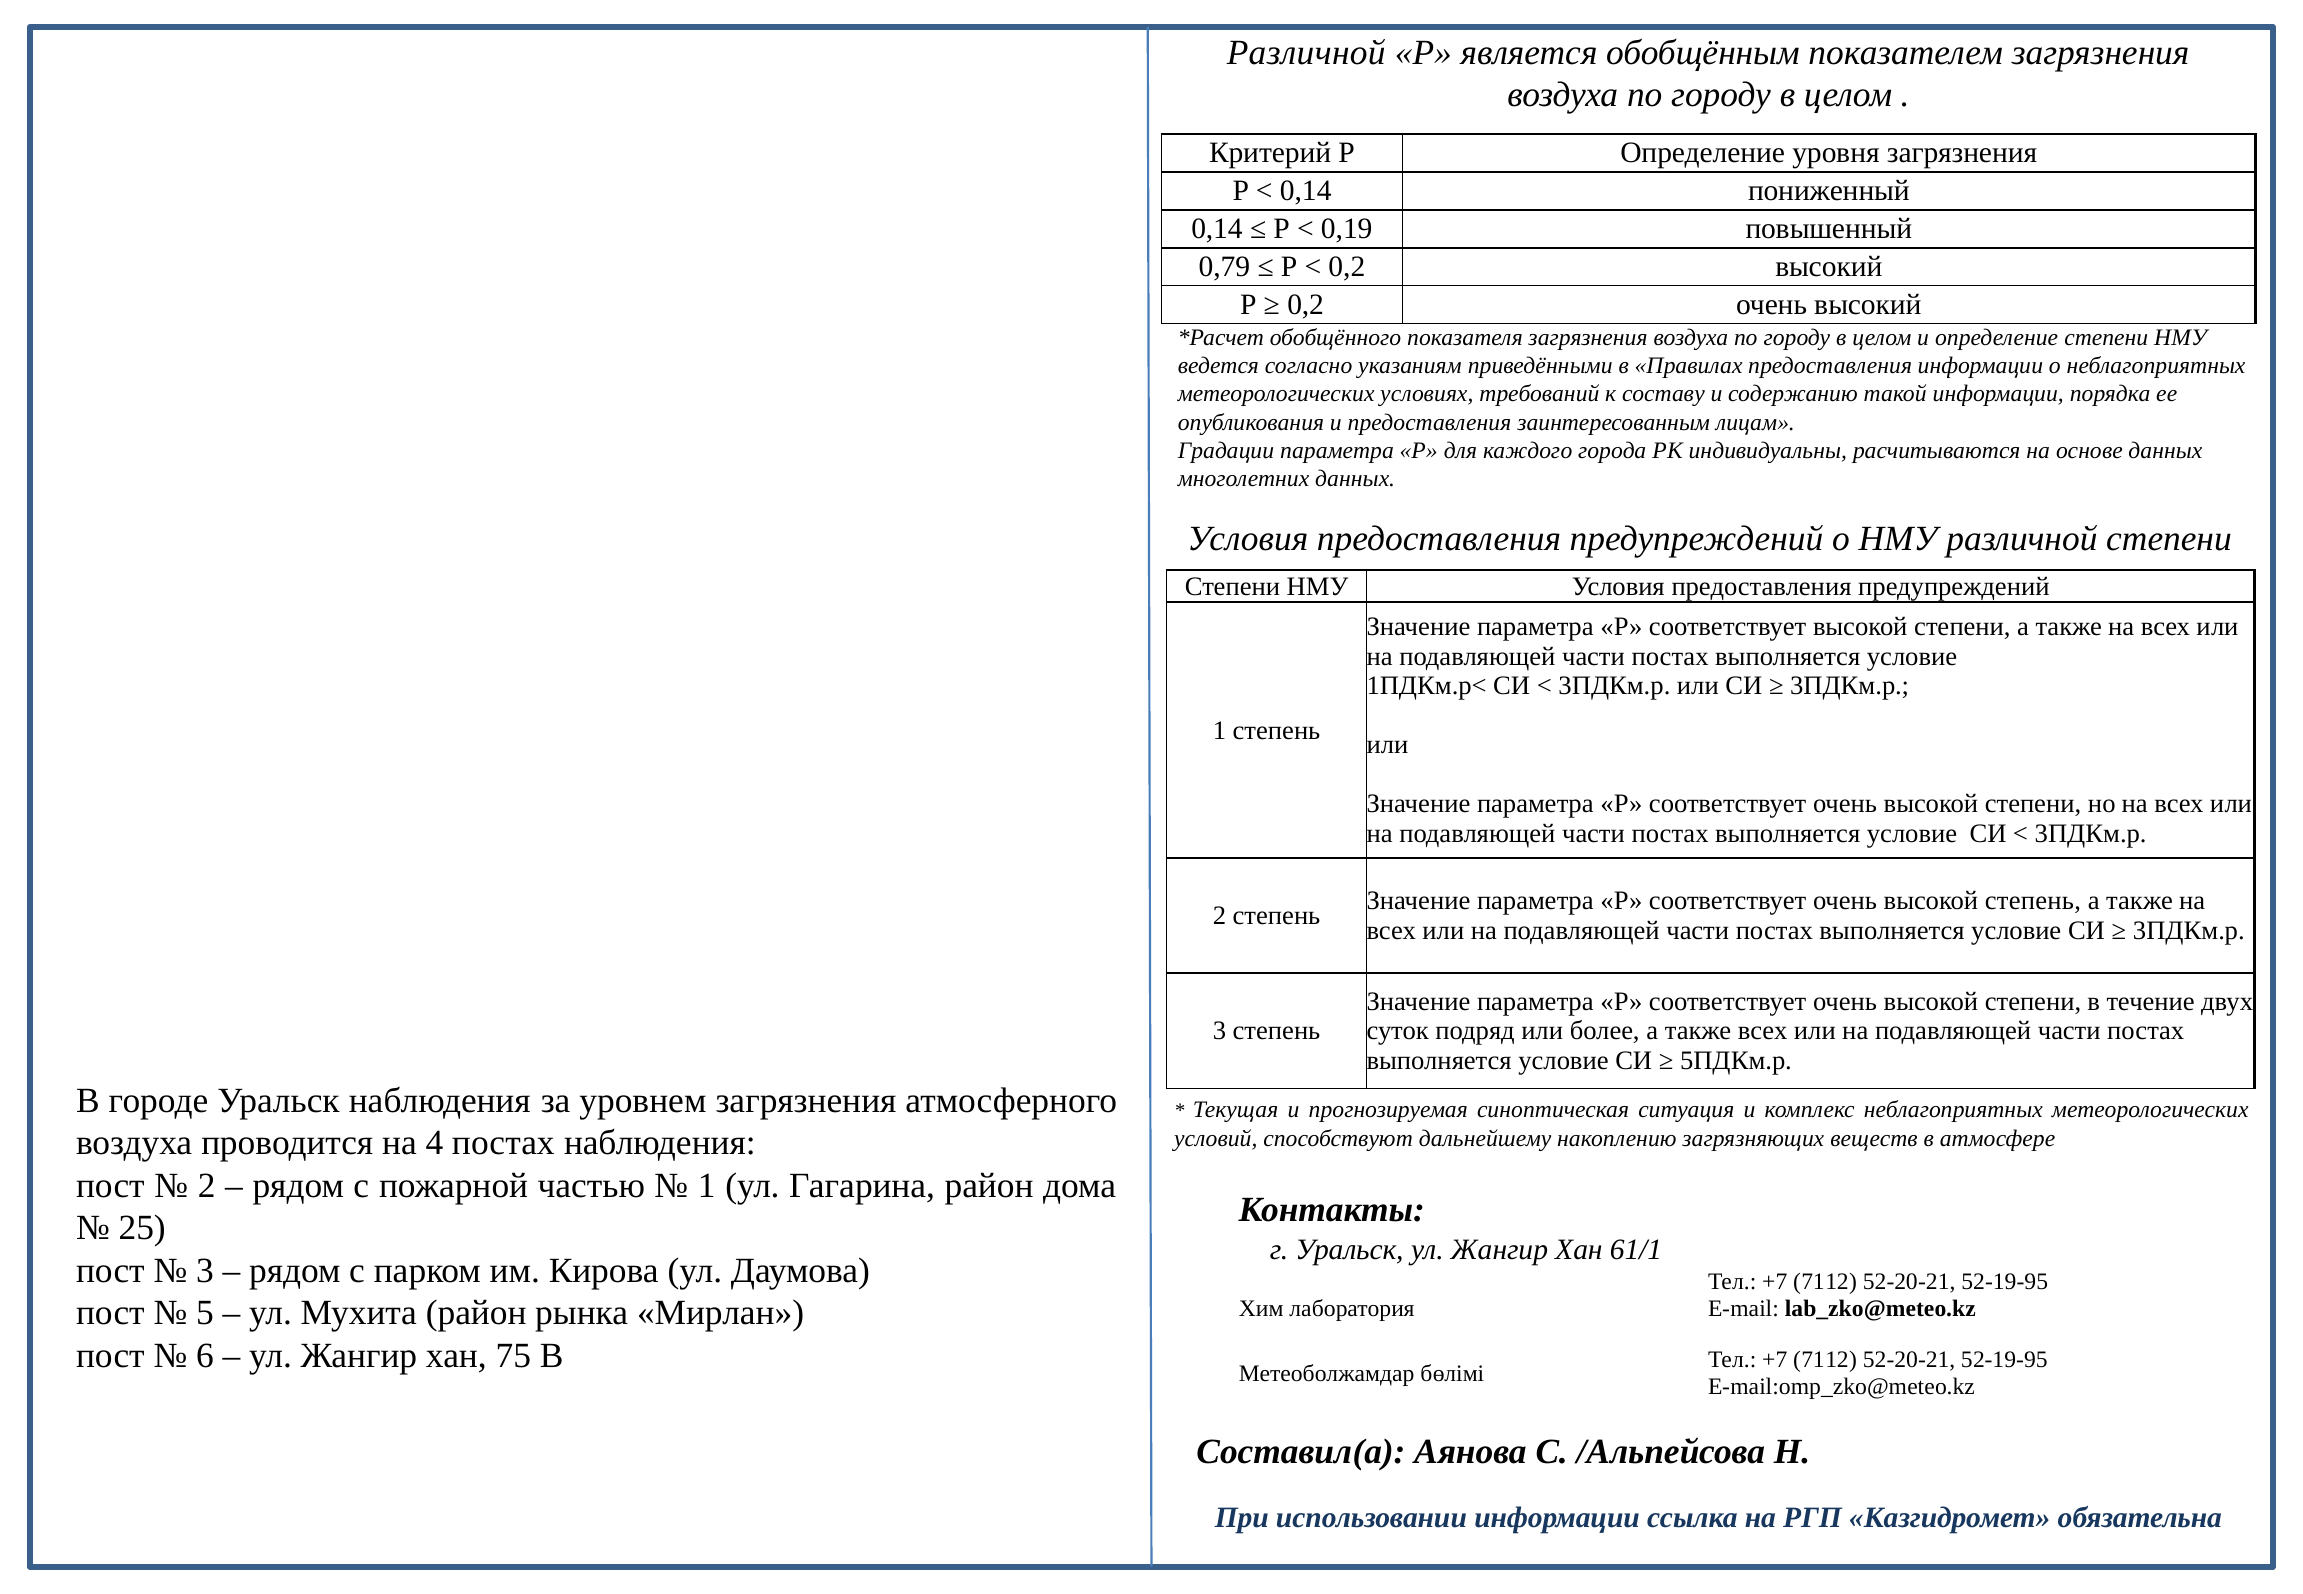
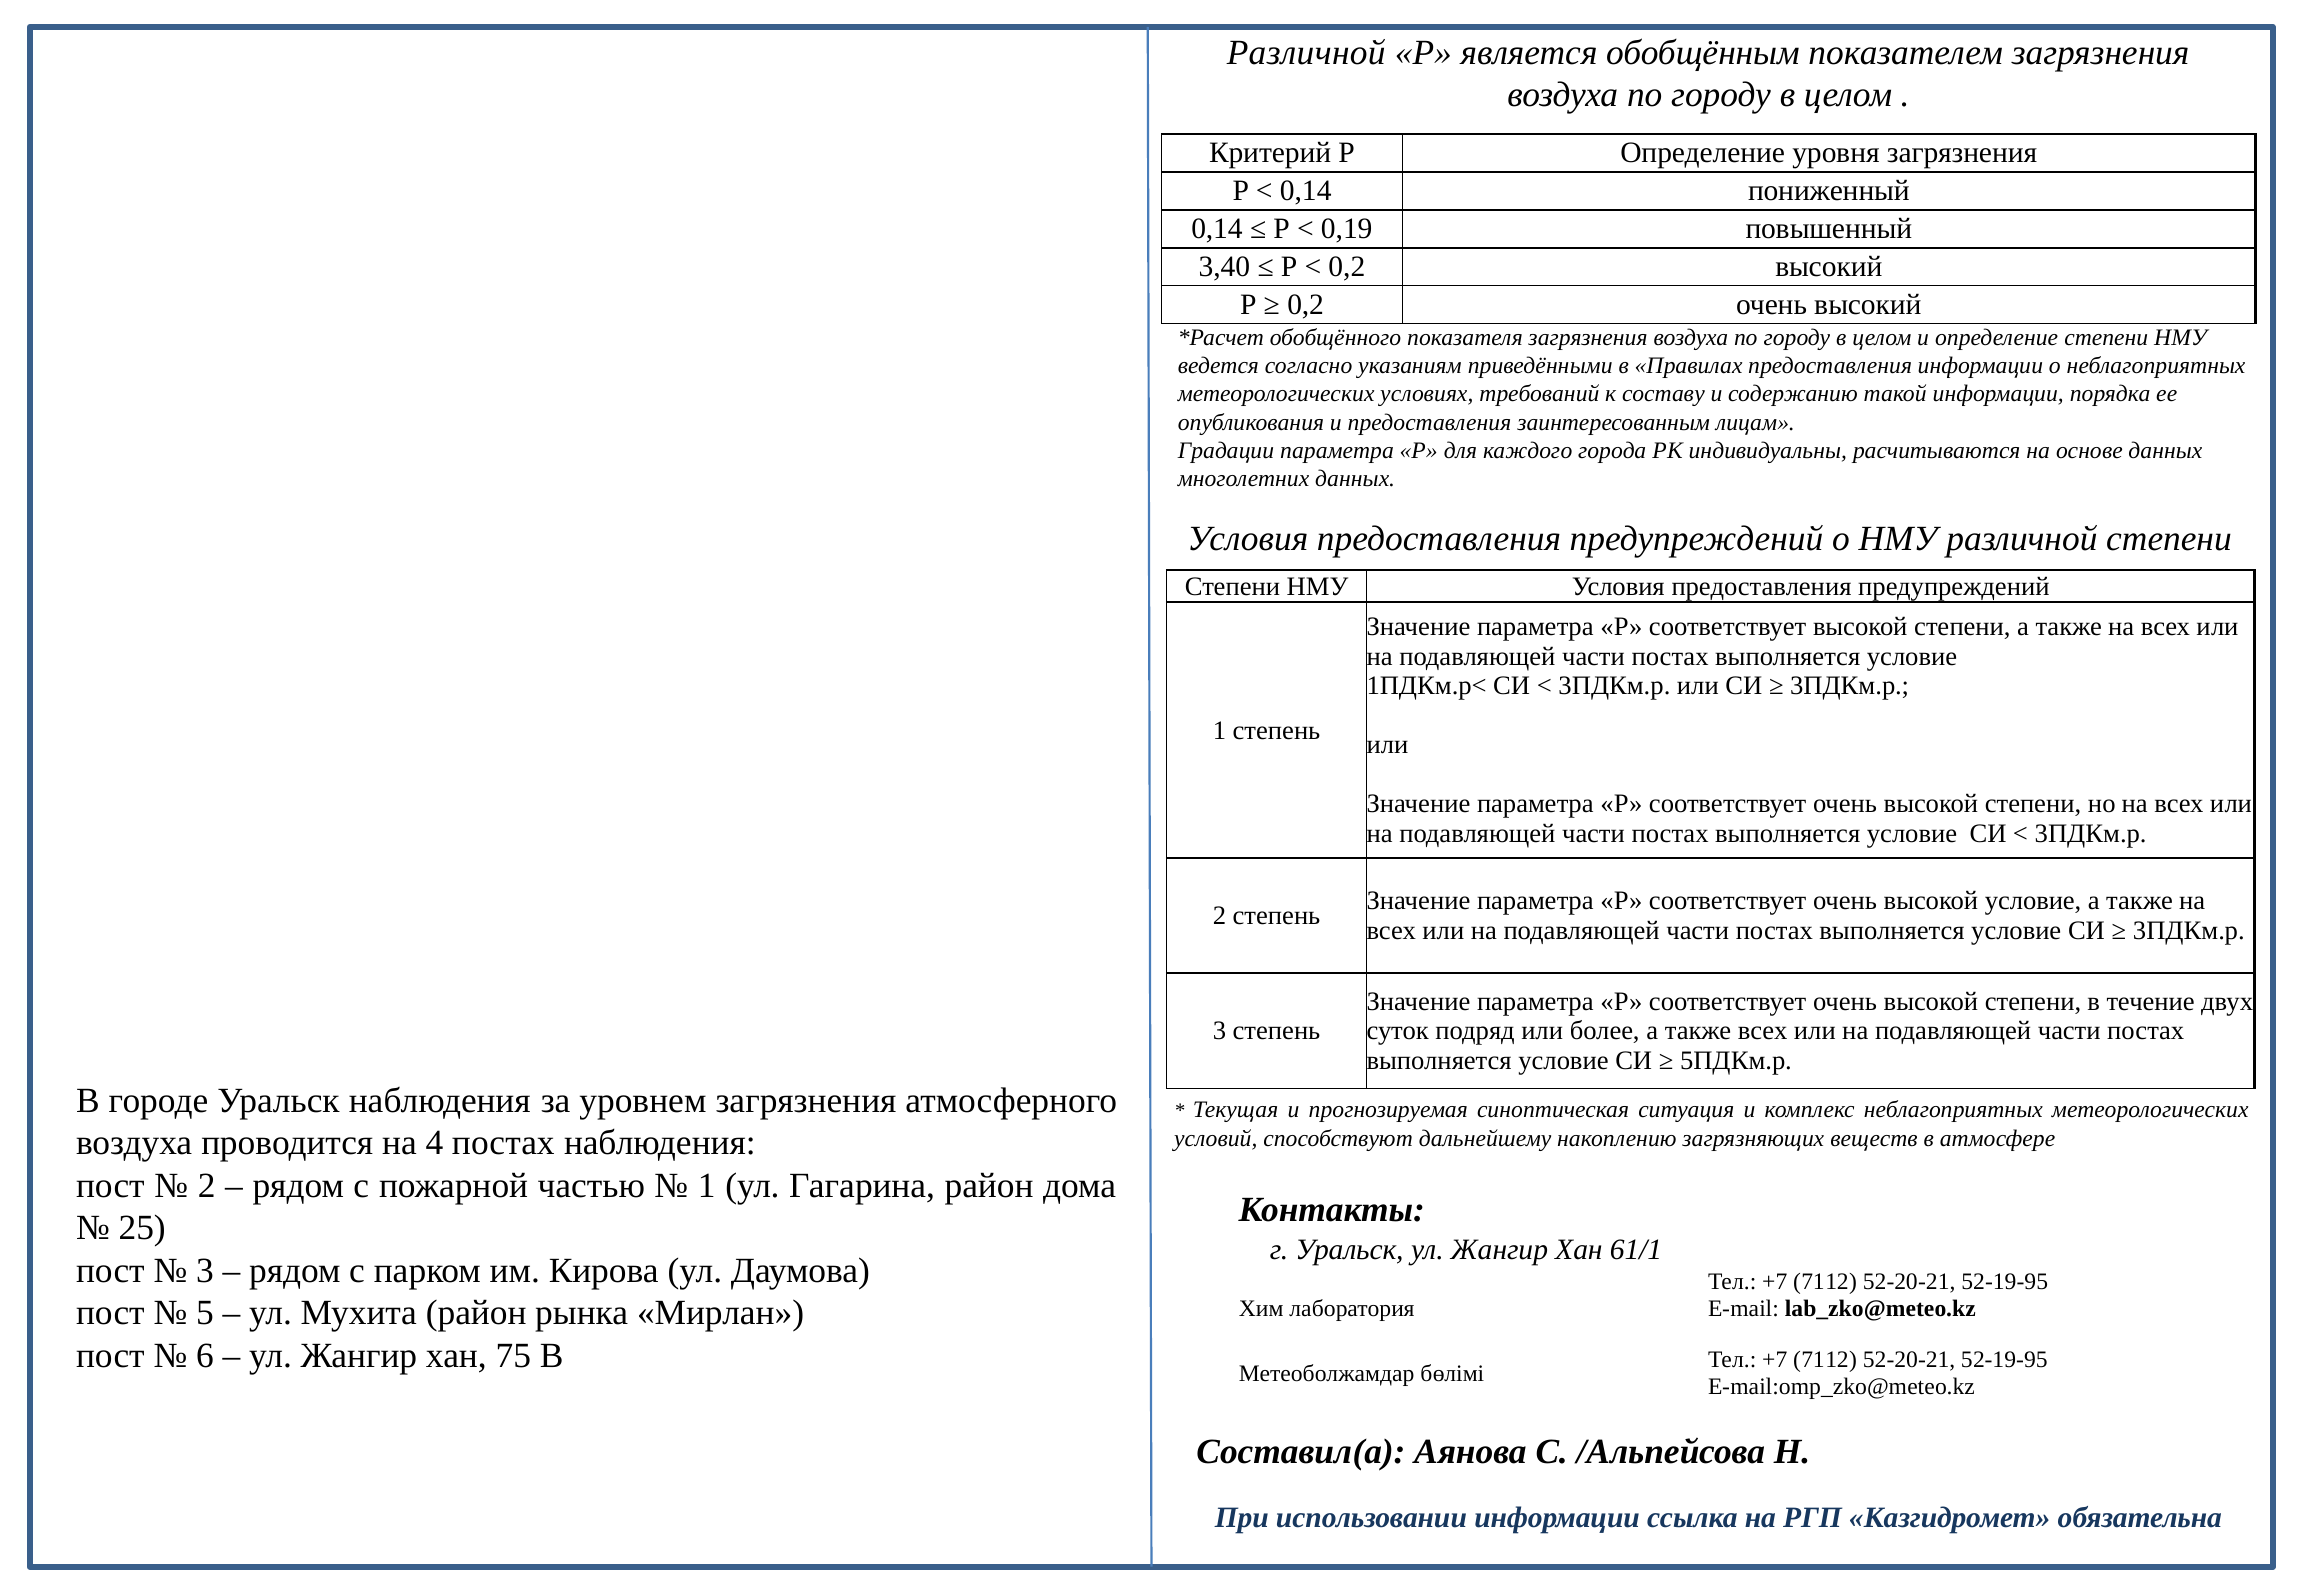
0,79: 0,79 -> 3,40 (1224, 267)
высокой степень: степень -> условие (2033, 901)
